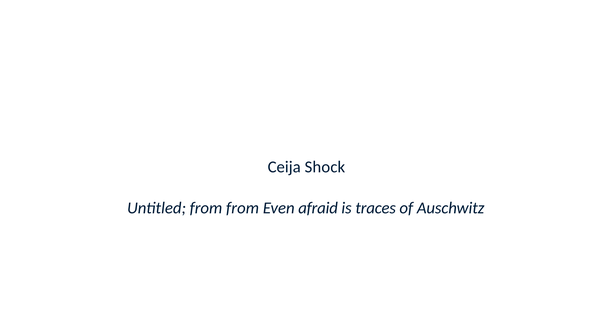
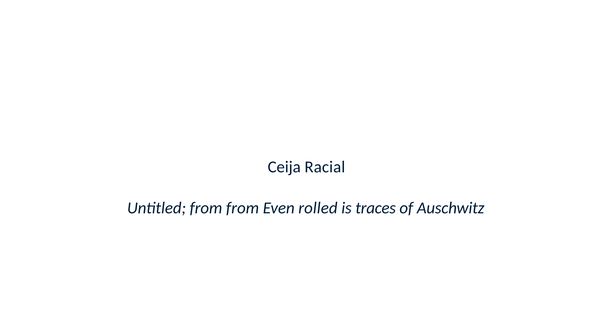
Shock: Shock -> Racial (325, 167)
afraid: afraid -> rolled (318, 208)
